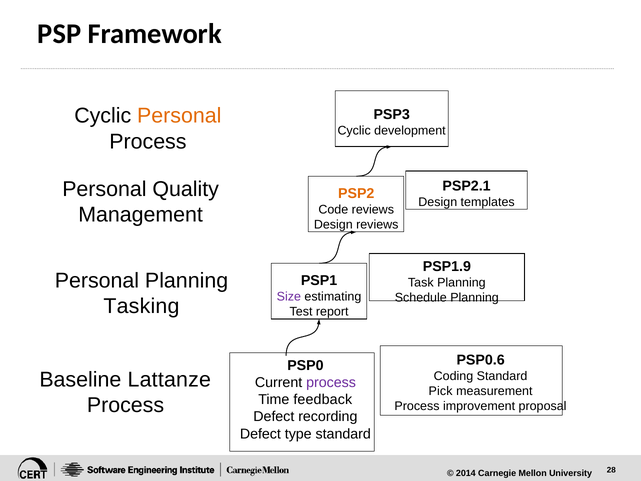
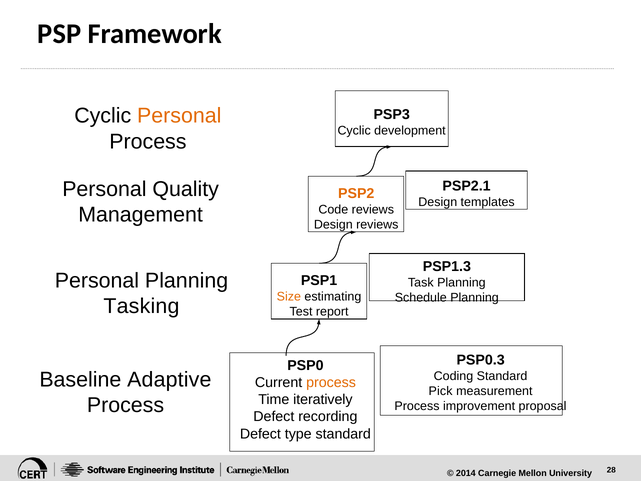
PSP1.9: PSP1.9 -> PSP1.3 (447, 266)
Size colour: purple -> orange (289, 296)
PSP0.6: PSP0.6 -> PSP0.3 (481, 360)
Lattanze: Lattanze -> Adaptive (169, 380)
process colour: purple -> orange (331, 382)
feedback: feedback -> iteratively (323, 399)
